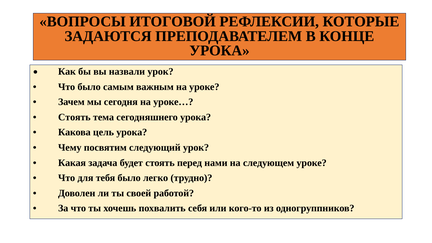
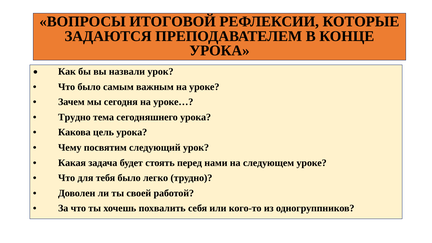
Стоять: Стоять -> Трудно (74, 117)
